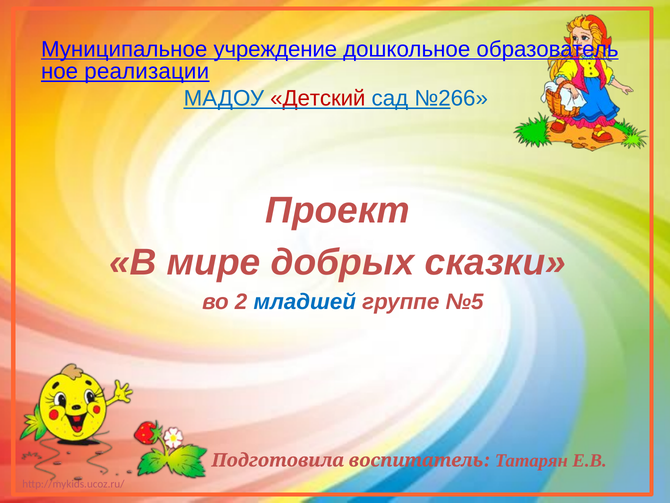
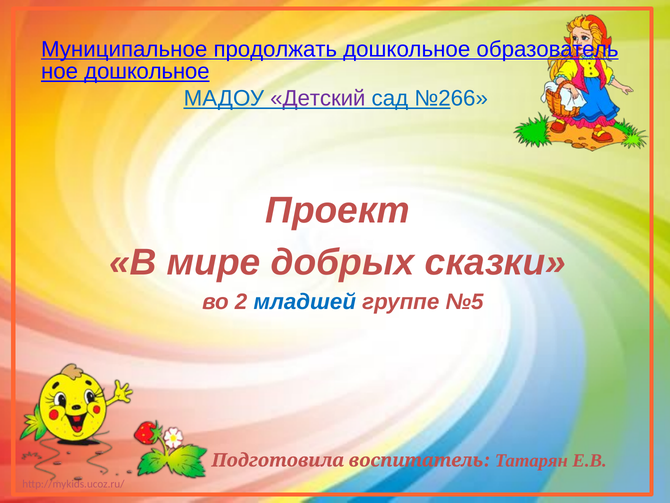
учреждение: учреждение -> продолжать (275, 49)
реализации: реализации -> дошкольное (147, 71)
Детский colour: red -> purple (318, 98)
